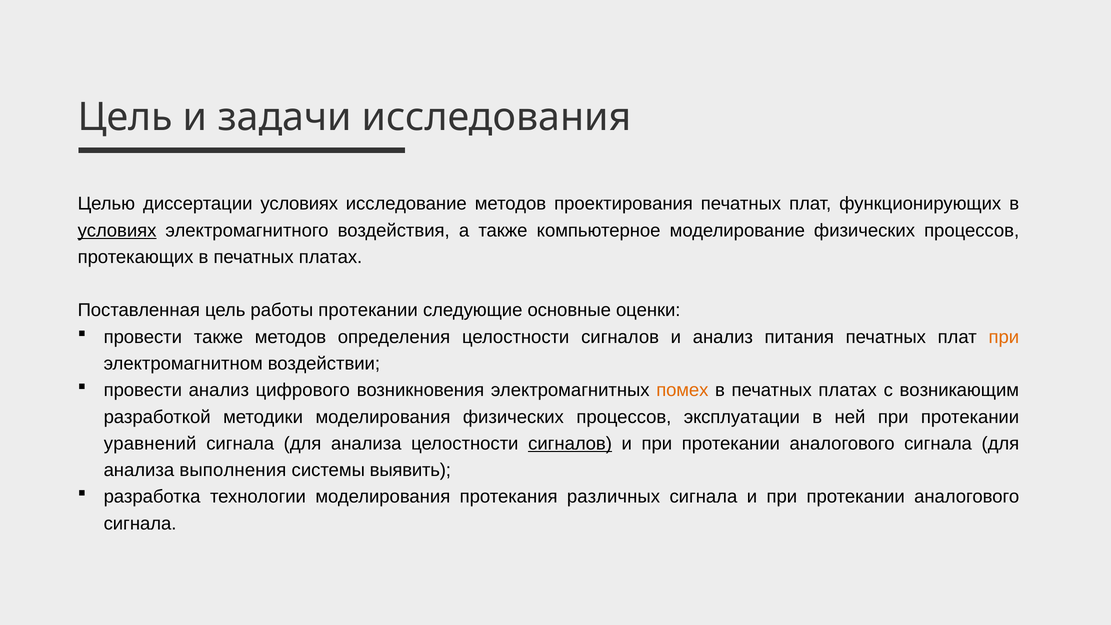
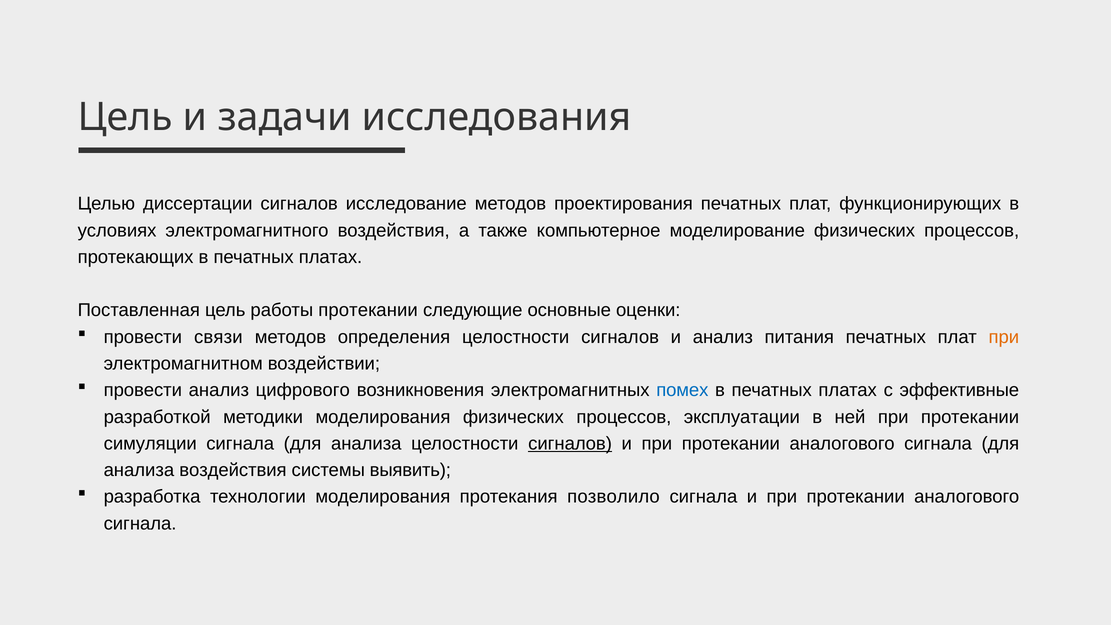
диссертации условиях: условиях -> сигналов (299, 204)
условиях underline: present -> none (117, 230)
провести также: также -> связи (218, 337)
помех colour: orange -> blue (682, 390)
возникающим: возникающим -> эффективные (959, 390)
уравнений: уравнений -> симуляции (150, 444)
анализа выполнения: выполнения -> воздействия (233, 470)
различных: различных -> позволило (613, 497)
